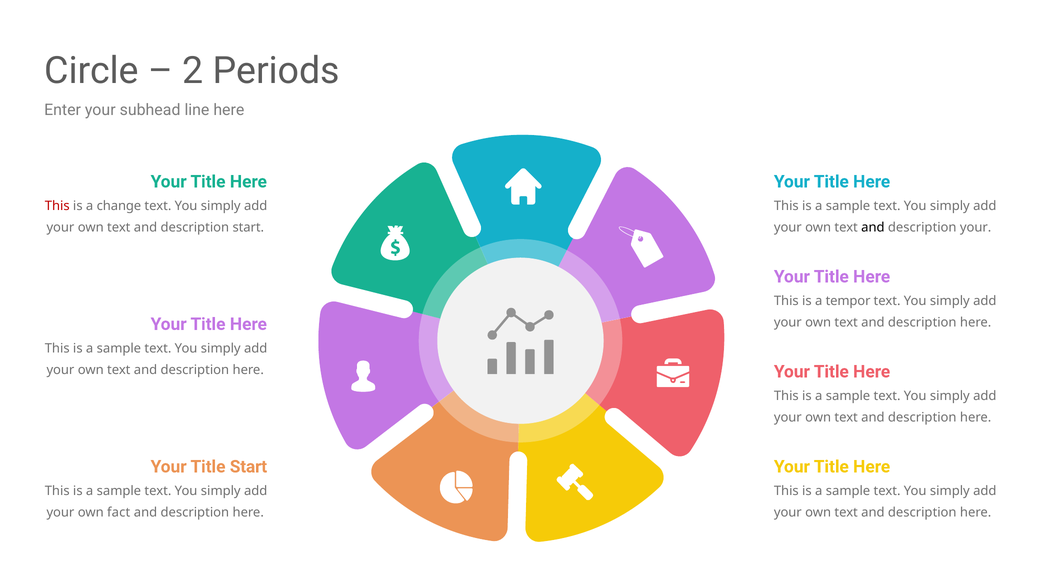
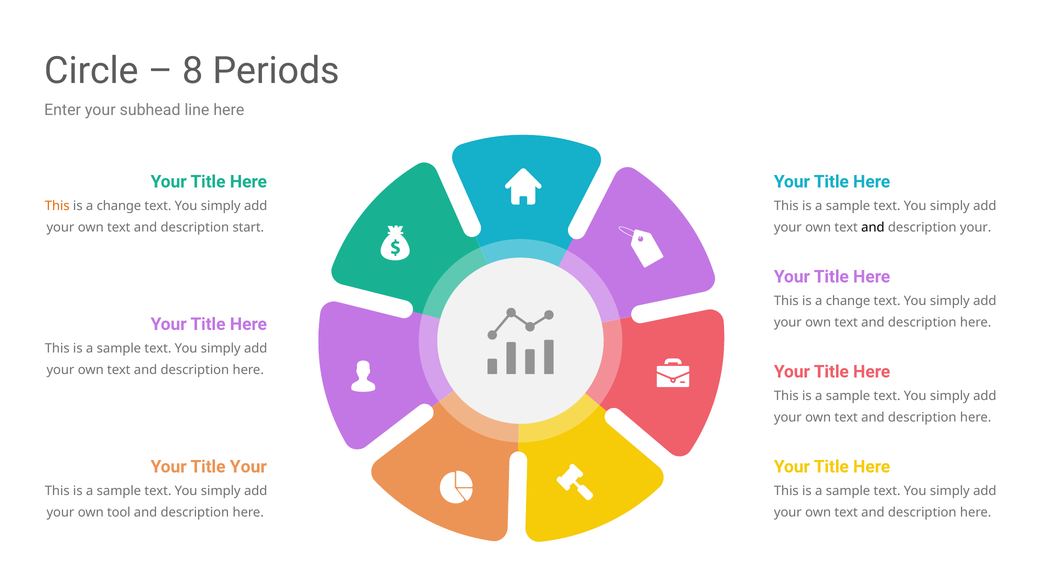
2: 2 -> 8 (193, 71)
This colour: red -> orange (57, 206)
tempor: tempor -> change (848, 301)
Title Start: Start -> Your (248, 467)
fact: fact -> tool (119, 513)
